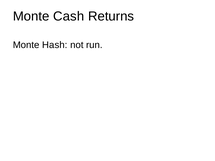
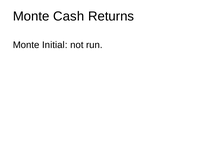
Hash: Hash -> Initial (55, 45)
